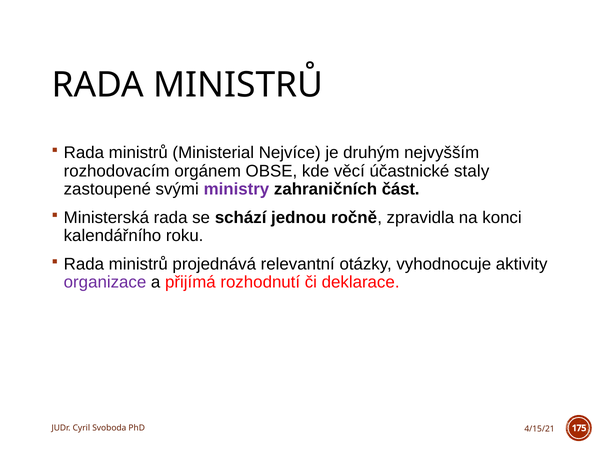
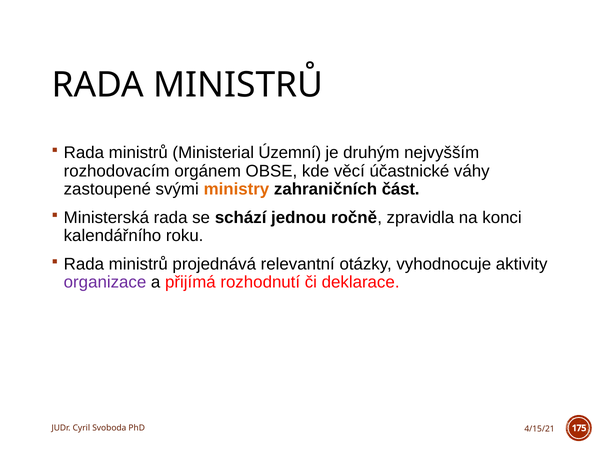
Nejvíce: Nejvíce -> Územní (290, 153)
staly: staly -> váhy (472, 171)
ministry colour: purple -> orange (236, 189)
